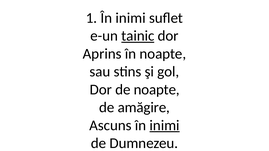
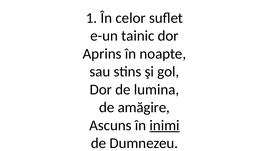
1 În inimi: inimi -> celor (131, 18)
tainic underline: present -> none (138, 36)
de noapte: noapte -> lumina (157, 90)
